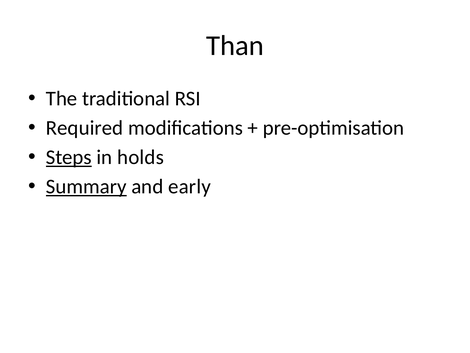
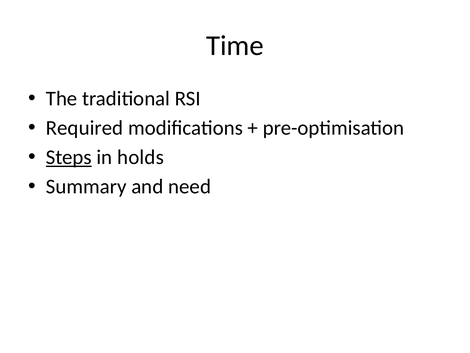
Than: Than -> Time (235, 45)
Summary underline: present -> none (86, 186)
early: early -> need (190, 186)
